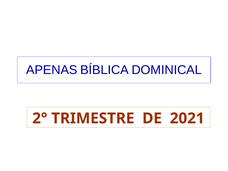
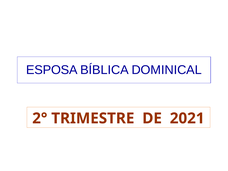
APENAS: APENAS -> ESPOSA (52, 70)
